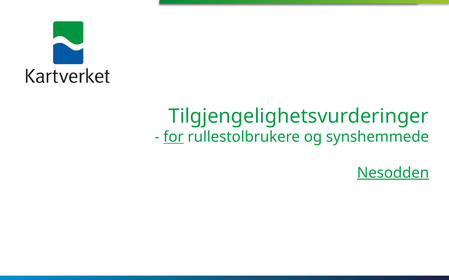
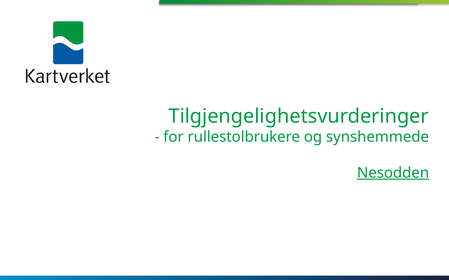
for underline: present -> none (174, 137)
